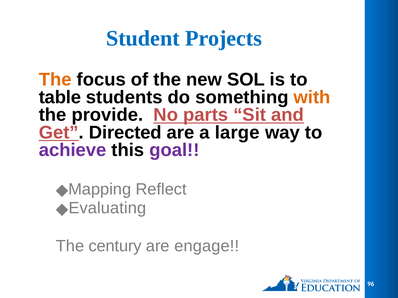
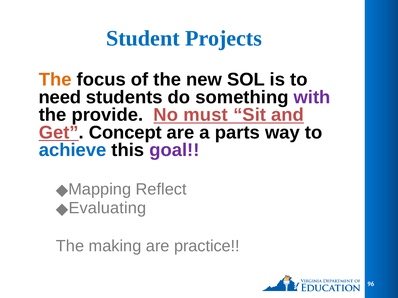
table: table -> need (60, 97)
with colour: orange -> purple (312, 97)
parts: parts -> must (206, 115)
Directed: Directed -> Concept (125, 133)
large: large -> parts (237, 133)
achieve colour: purple -> blue (73, 150)
century: century -> making (115, 246)
engage: engage -> practice (207, 246)
